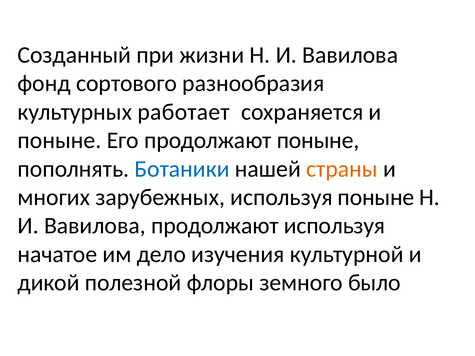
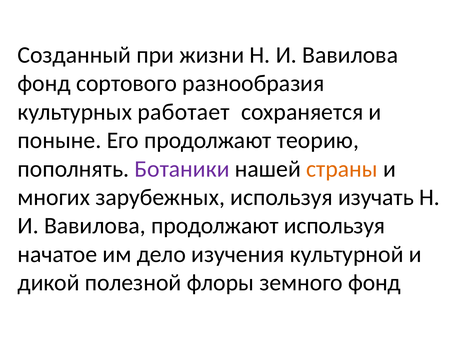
продолжают поныне: поныне -> теорию (318, 140)
Ботаники colour: blue -> purple (182, 169)
используя поныне: поныне -> изучать (376, 197)
земного было: было -> фонд (374, 283)
